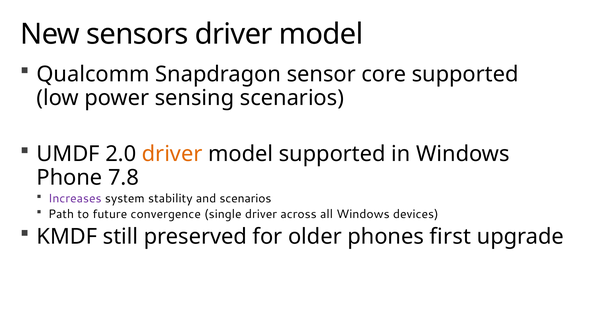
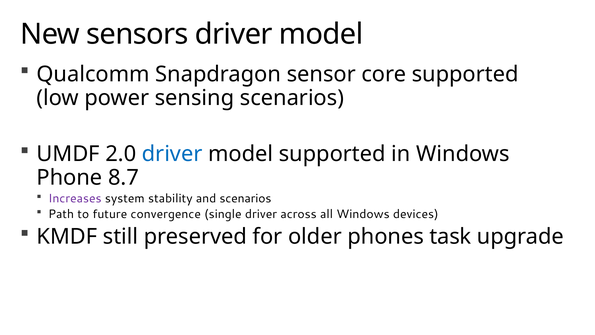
driver colour: orange -> blue (172, 154)
7.8: 7.8 -> 8.7 (123, 177)
first: first -> task (450, 236)
